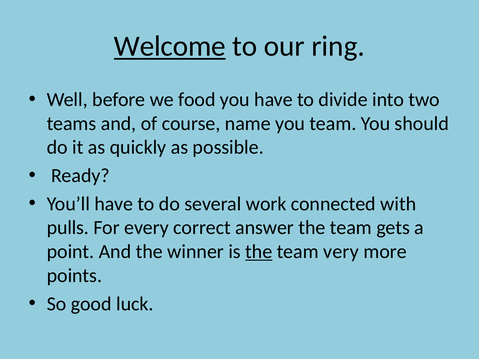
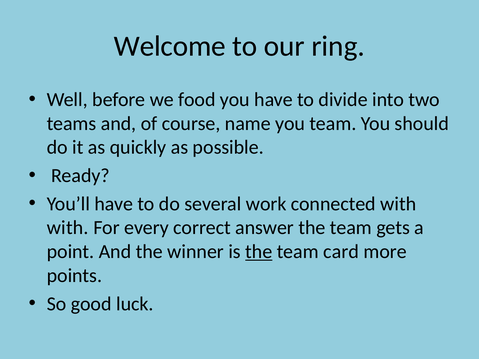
Welcome underline: present -> none (170, 46)
pulls: pulls -> with (68, 228)
very: very -> card (341, 252)
